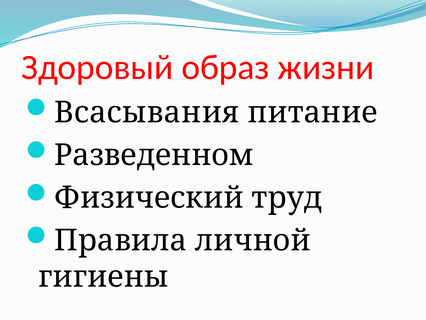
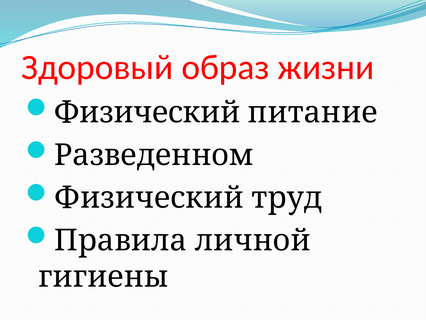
Всасывания: Всасывания -> Физический (147, 112)
